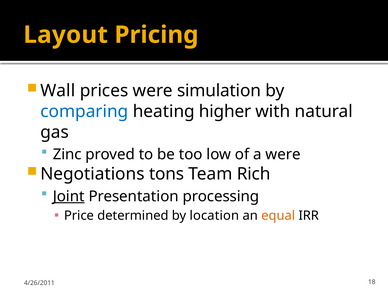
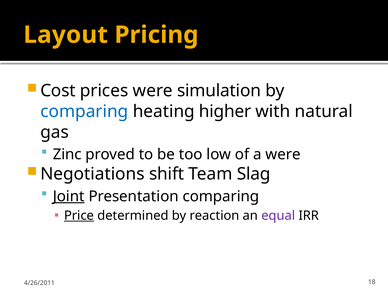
Wall: Wall -> Cost (58, 91)
tons: tons -> shift (167, 174)
Rich: Rich -> Slag (254, 174)
Presentation processing: processing -> comparing (221, 196)
Price underline: none -> present (79, 216)
location: location -> reaction (214, 216)
equal colour: orange -> purple (278, 216)
